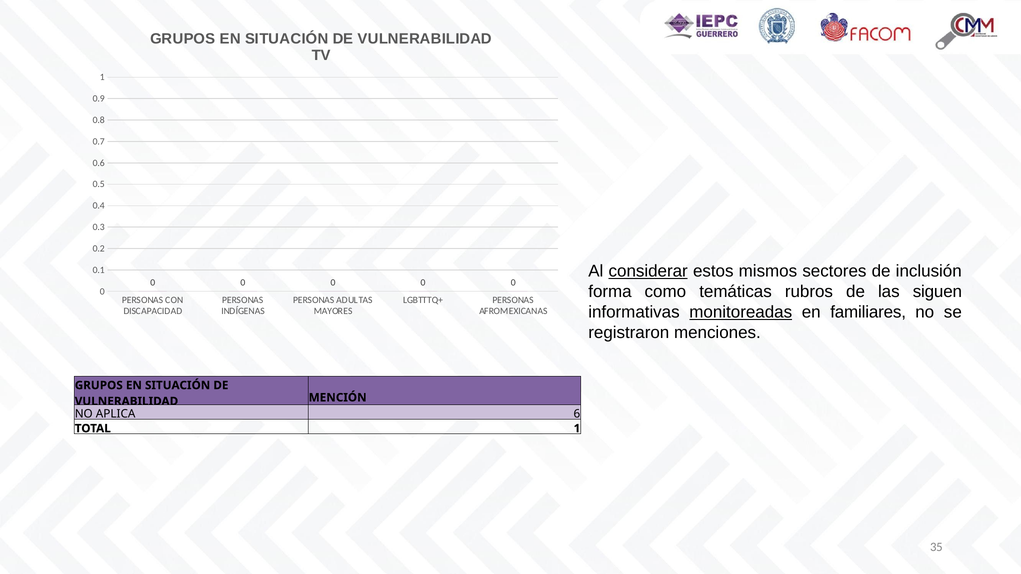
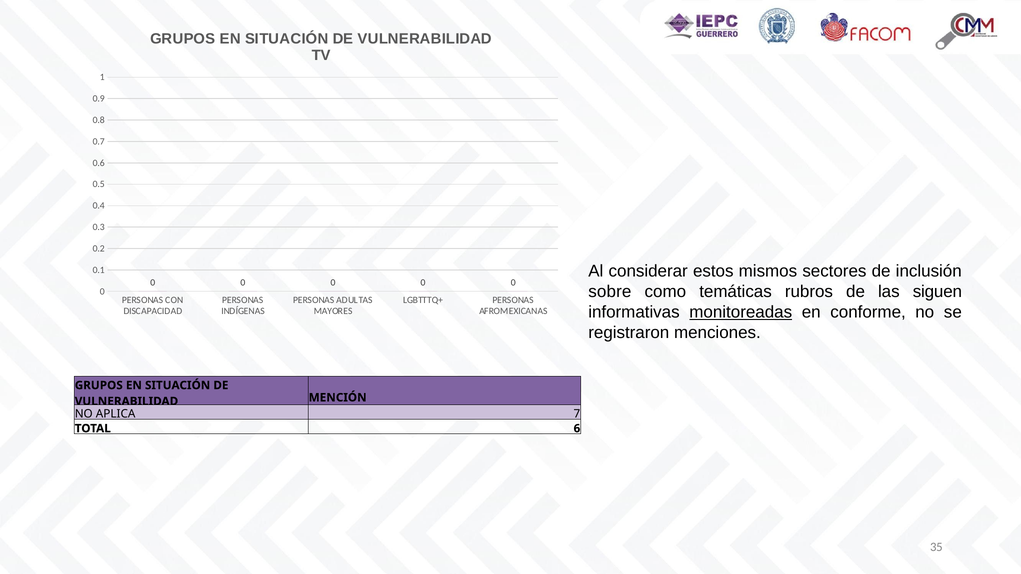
considerar underline: present -> none (648, 271)
forma: forma -> sobre (610, 292)
familiares: familiares -> conforme (868, 312)
6: 6 -> 7 (577, 414)
TOTAL 1: 1 -> 6 (577, 429)
